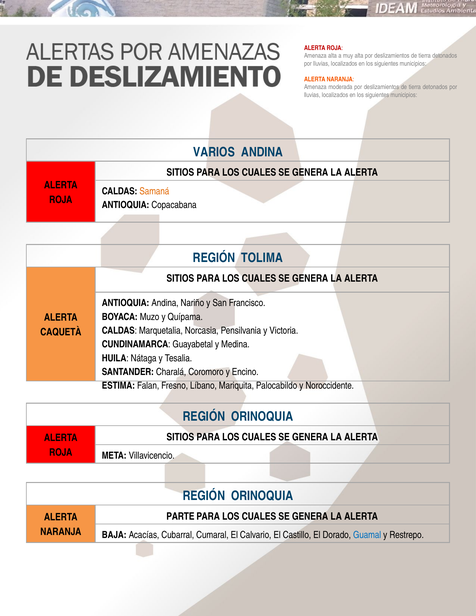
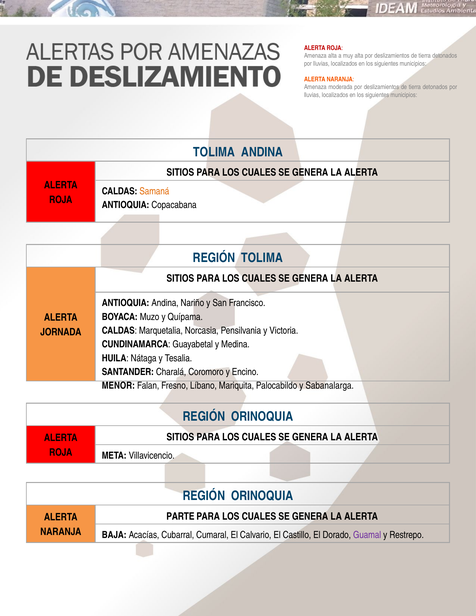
VARIOS: VARIOS -> TOLIMA (214, 152)
CAQUETÀ: CAQUETÀ -> JORNADA (61, 332)
ESTIMA: ESTIMA -> MENOR (118, 386)
Noroccidente: Noroccidente -> Sabanalarga (330, 386)
Guamal colour: blue -> purple (367, 535)
